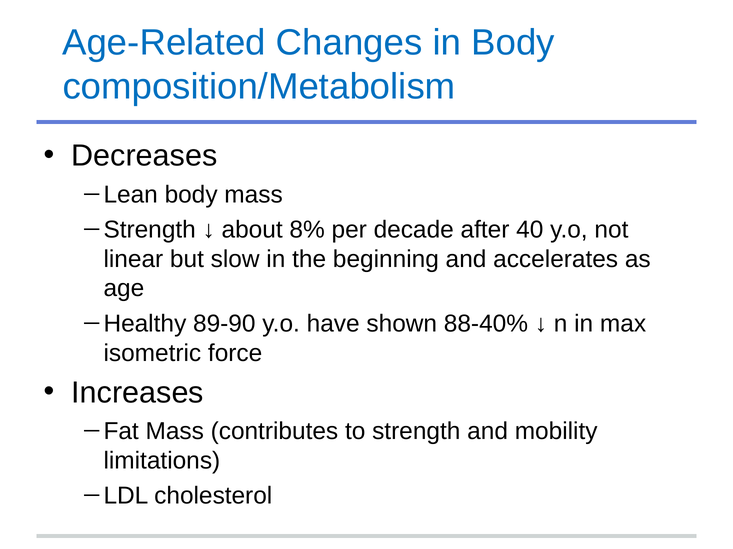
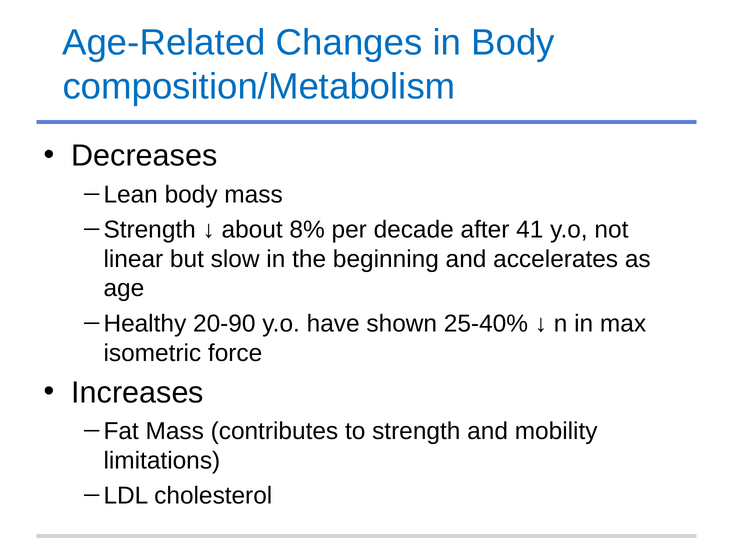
40: 40 -> 41 (530, 230)
89-90: 89-90 -> 20-90 (224, 324)
88-40%: 88-40% -> 25-40% (486, 324)
